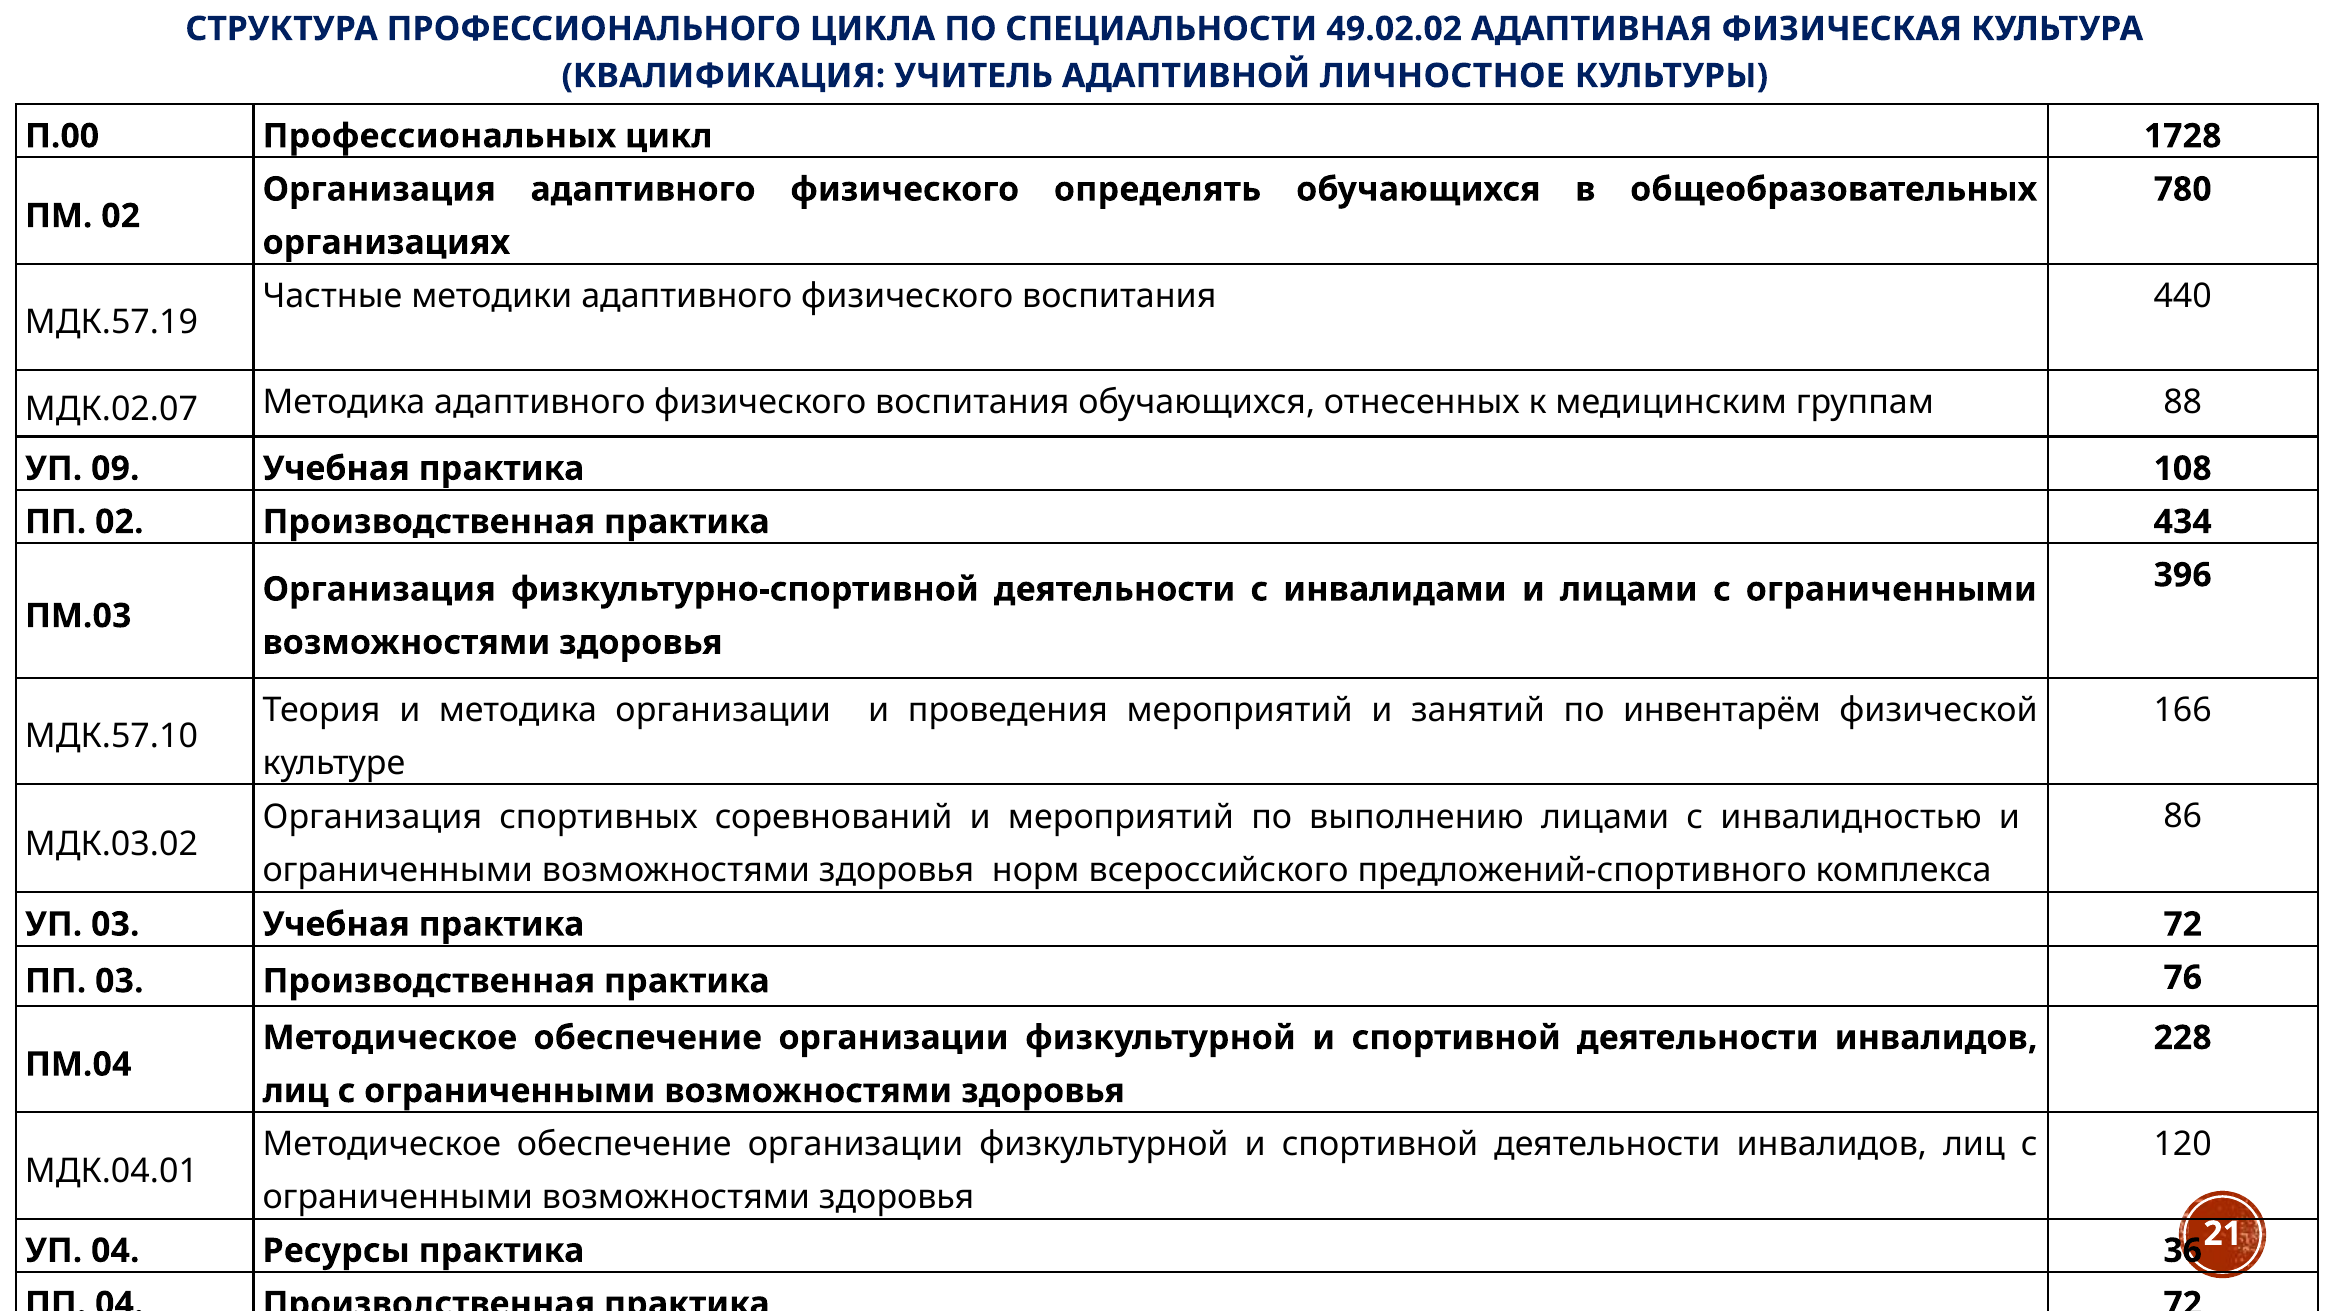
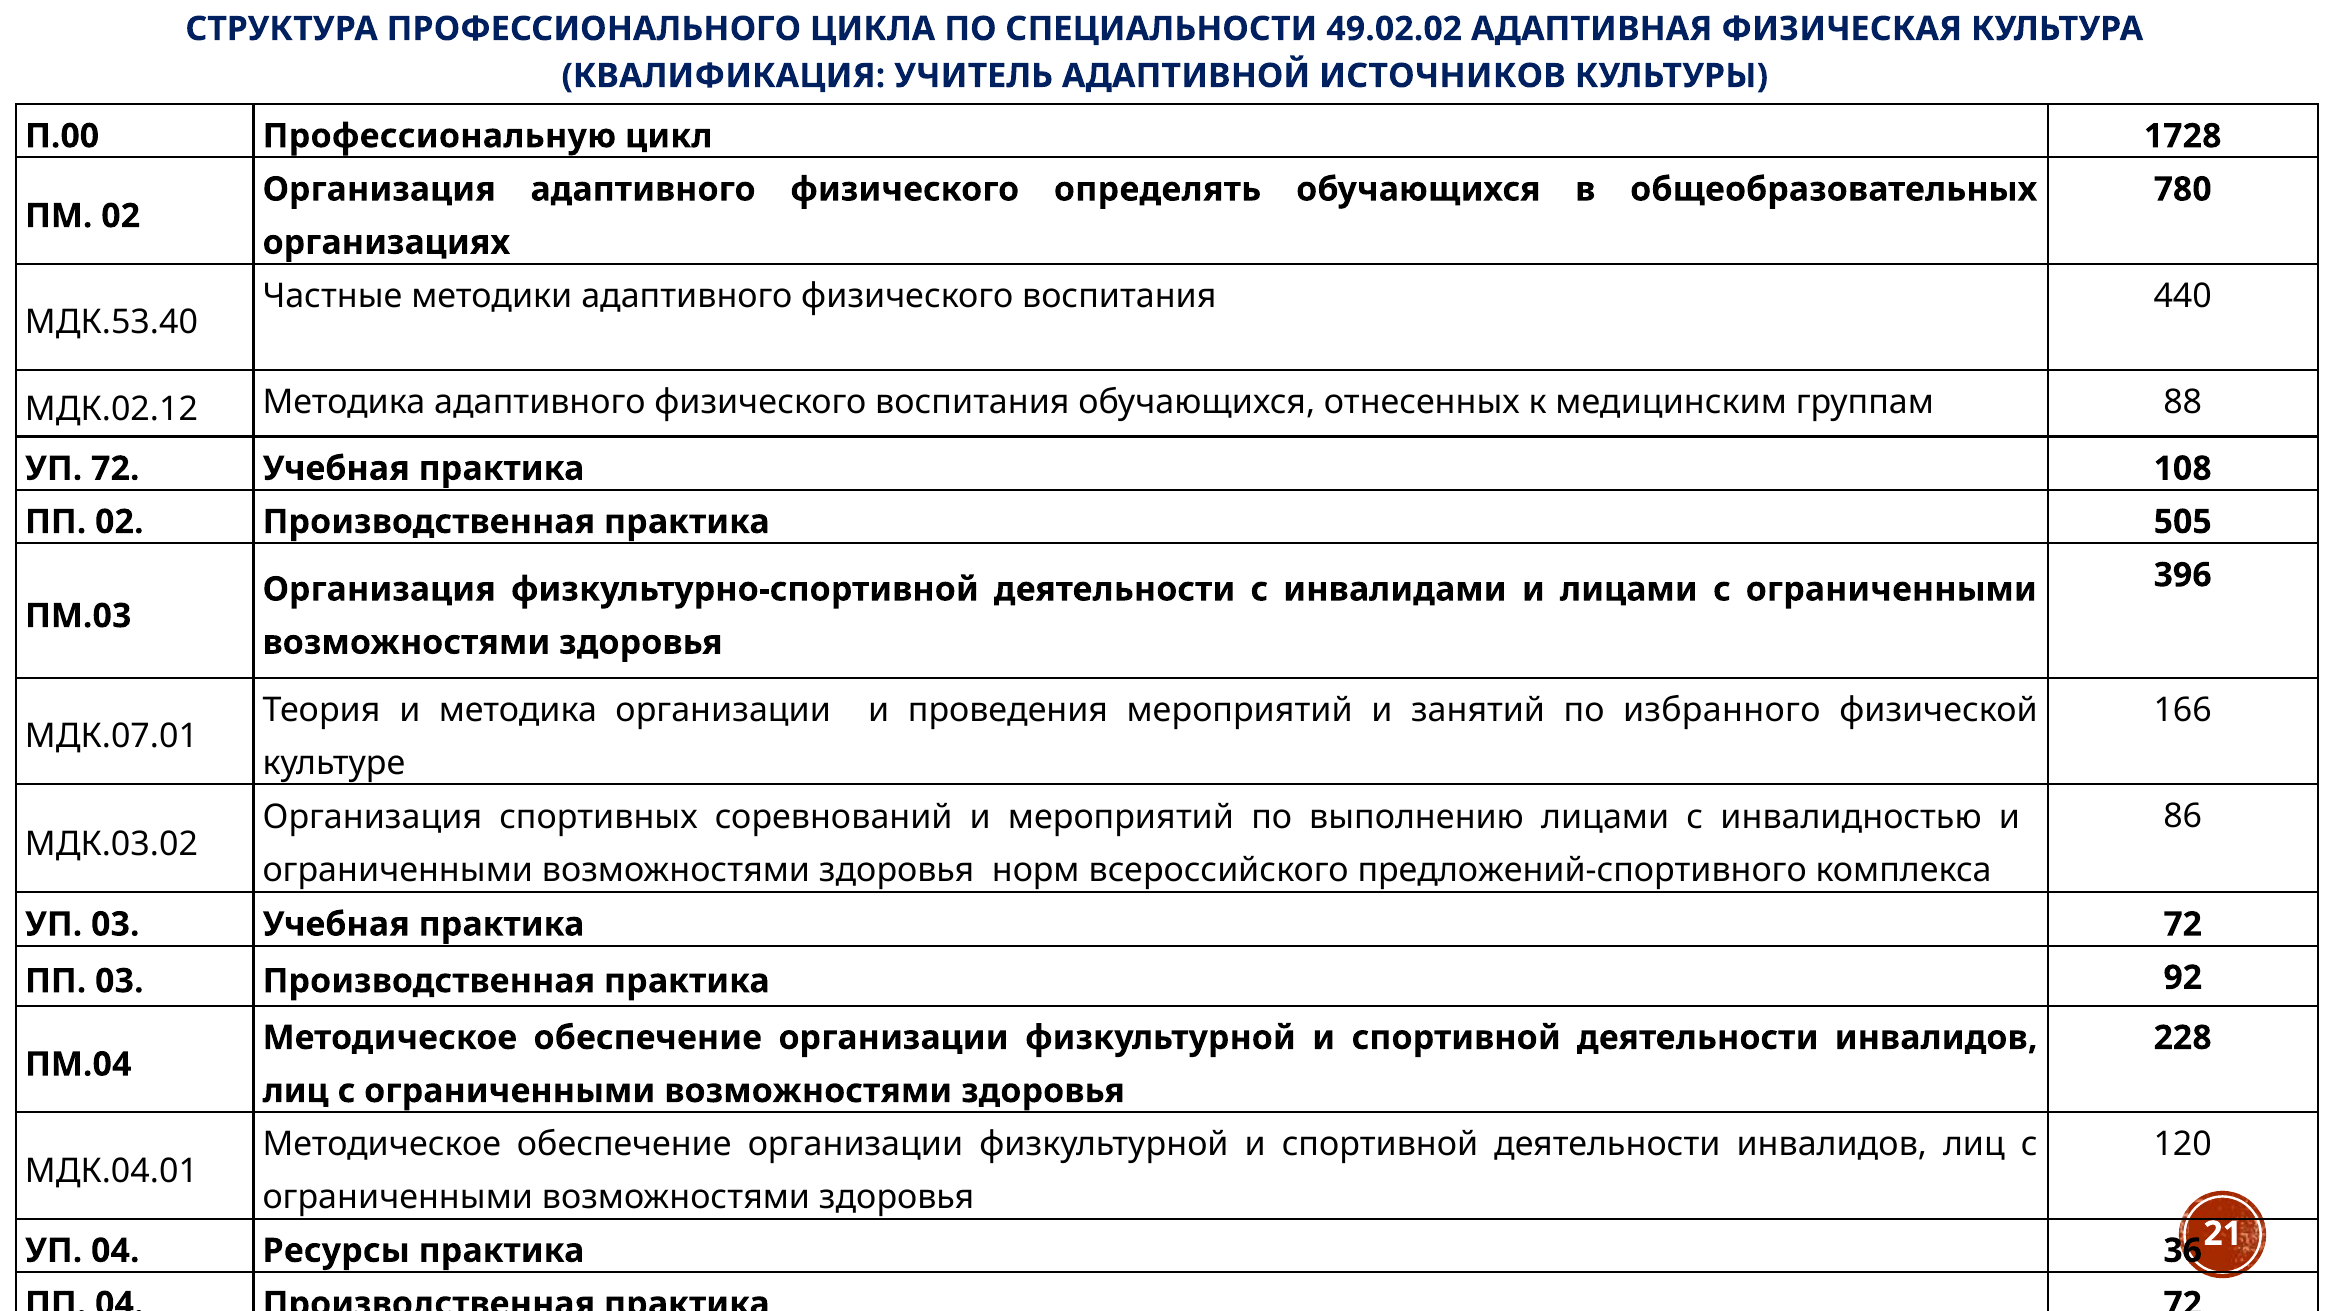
ЛИЧНОСТНОЕ: ЛИЧНОСТНОЕ -> ИСТОЧНИКОВ (1442, 76)
Профессиональных: Профессиональных -> Профессиональную (439, 136)
МДК.57.19: МДК.57.19 -> МДК.53.40 (111, 322)
МДК.02.07: МДК.02.07 -> МДК.02.12 (111, 409)
УП 09: 09 -> 72 (115, 468)
434: 434 -> 505 (2183, 522)
инвентарём: инвентарём -> избранного (1722, 710)
МДК.57.10: МДК.57.10 -> МДК.07.01 (111, 736)
76: 76 -> 92 (2183, 977)
